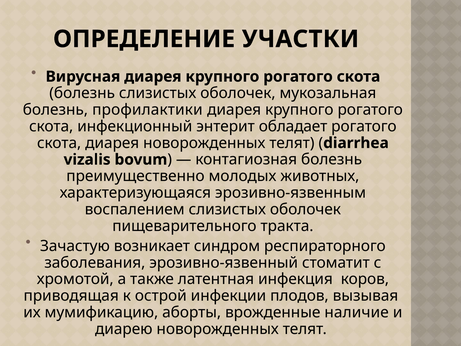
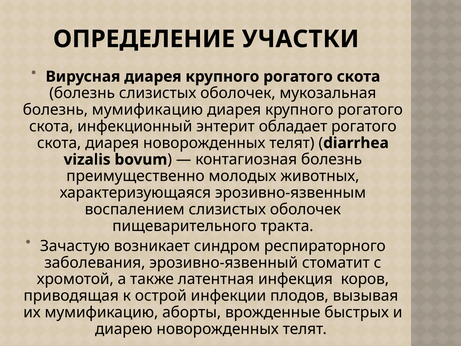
болезнь профилактики: профилактики -> мумификацию (147, 110)
наличие: наличие -> быстрых (357, 312)
